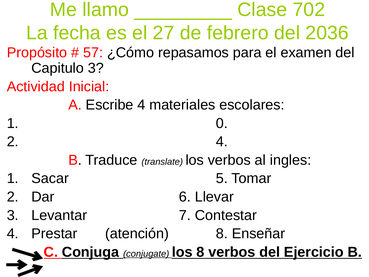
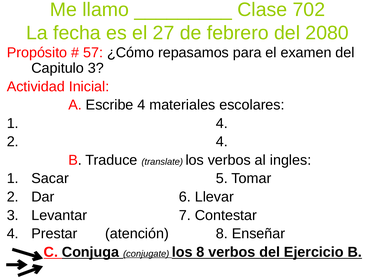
2036: 2036 -> 2080 (327, 33)
1 0: 0 -> 4 (222, 123)
